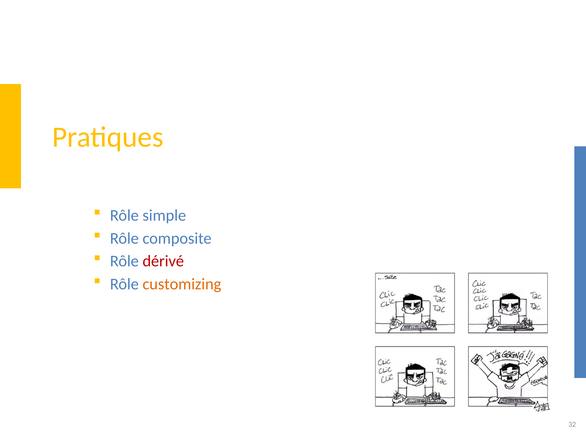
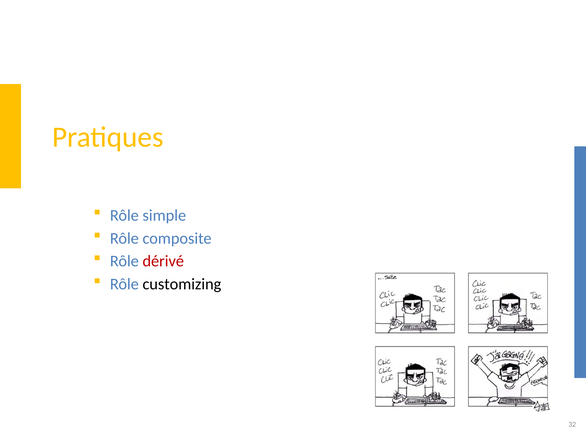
customizing colour: orange -> black (182, 284)
